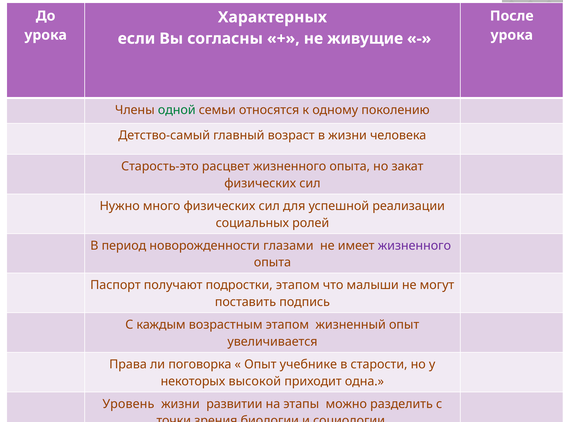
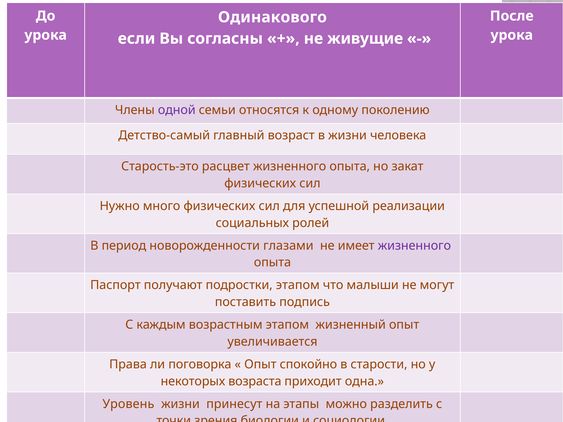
Характерных: Характерных -> Одинакового (272, 17)
одной colour: green -> purple (177, 110)
учебнике: учебнике -> спокойно (308, 365)
высокой: высокой -> возраста (255, 382)
развитии: развитии -> принесут (234, 404)
